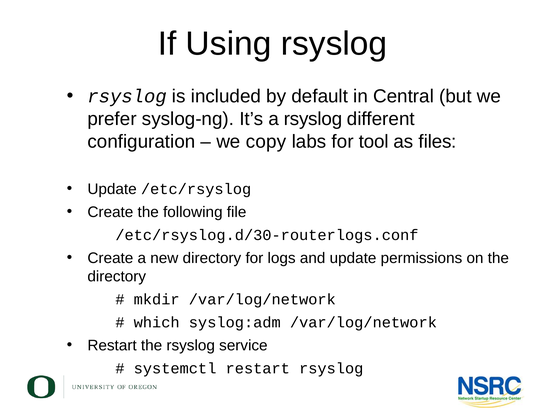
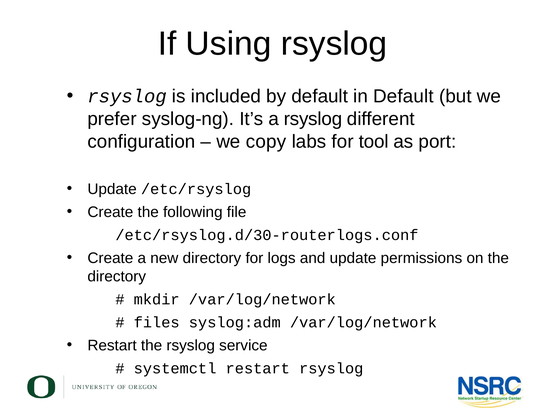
in Central: Central -> Default (403, 96)
files: files -> port (437, 142)
which: which -> files (157, 323)
